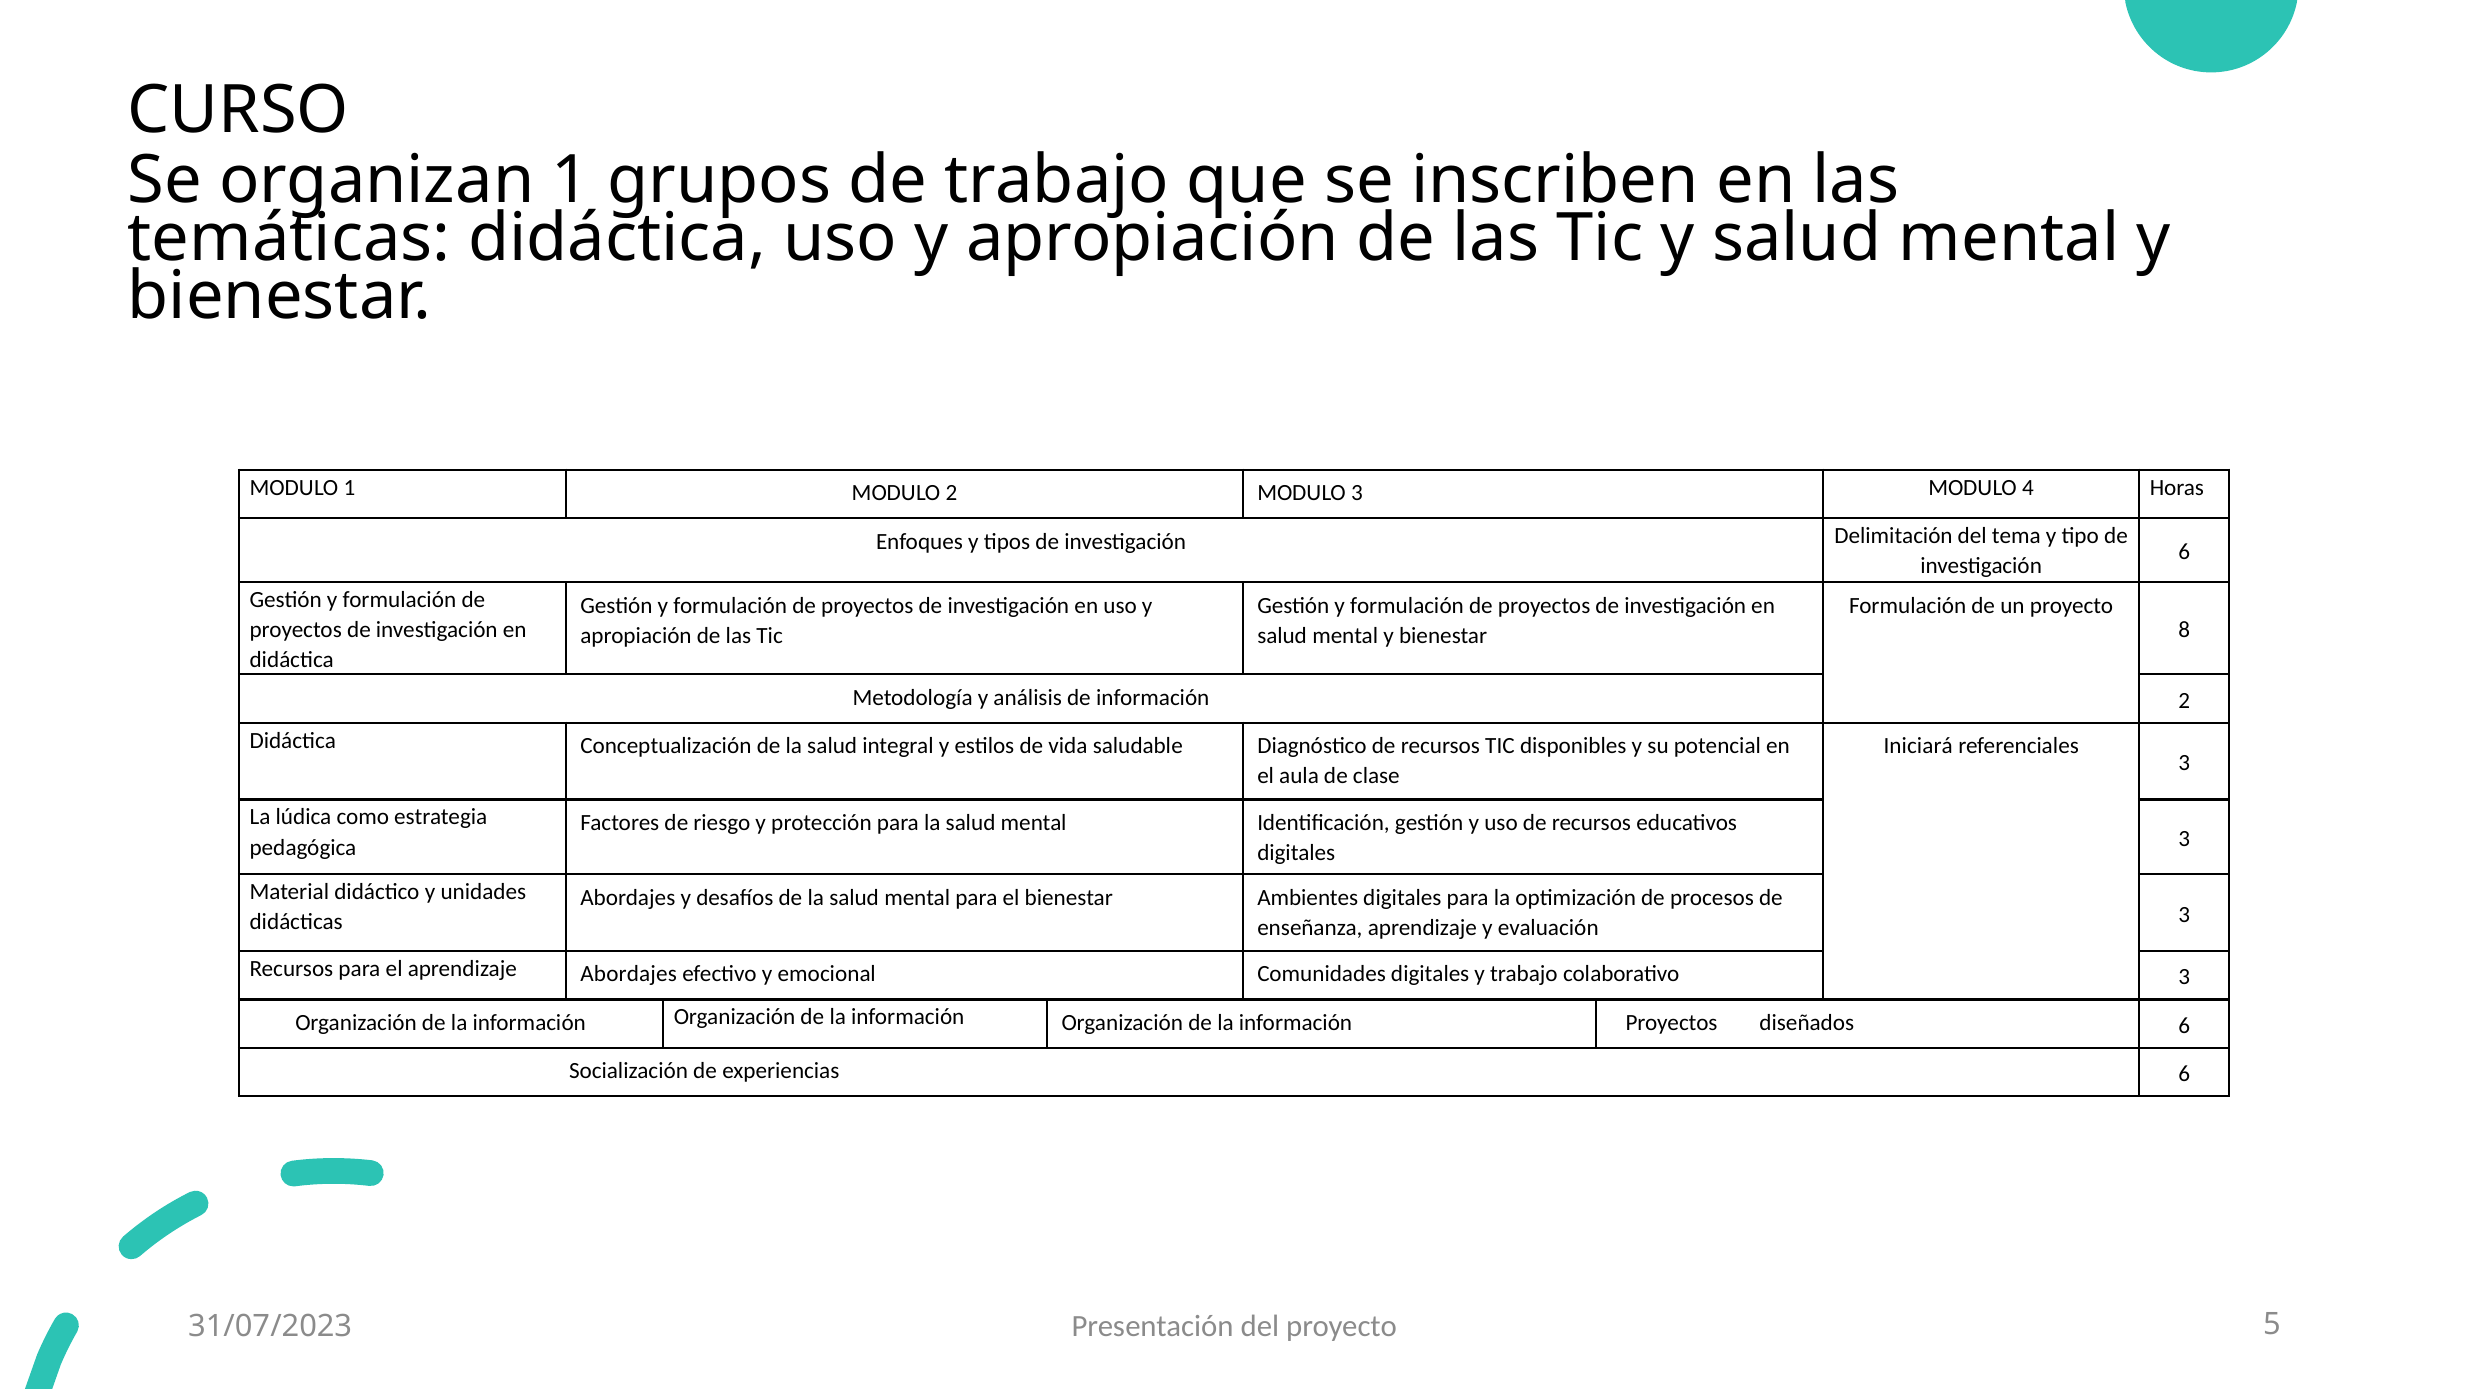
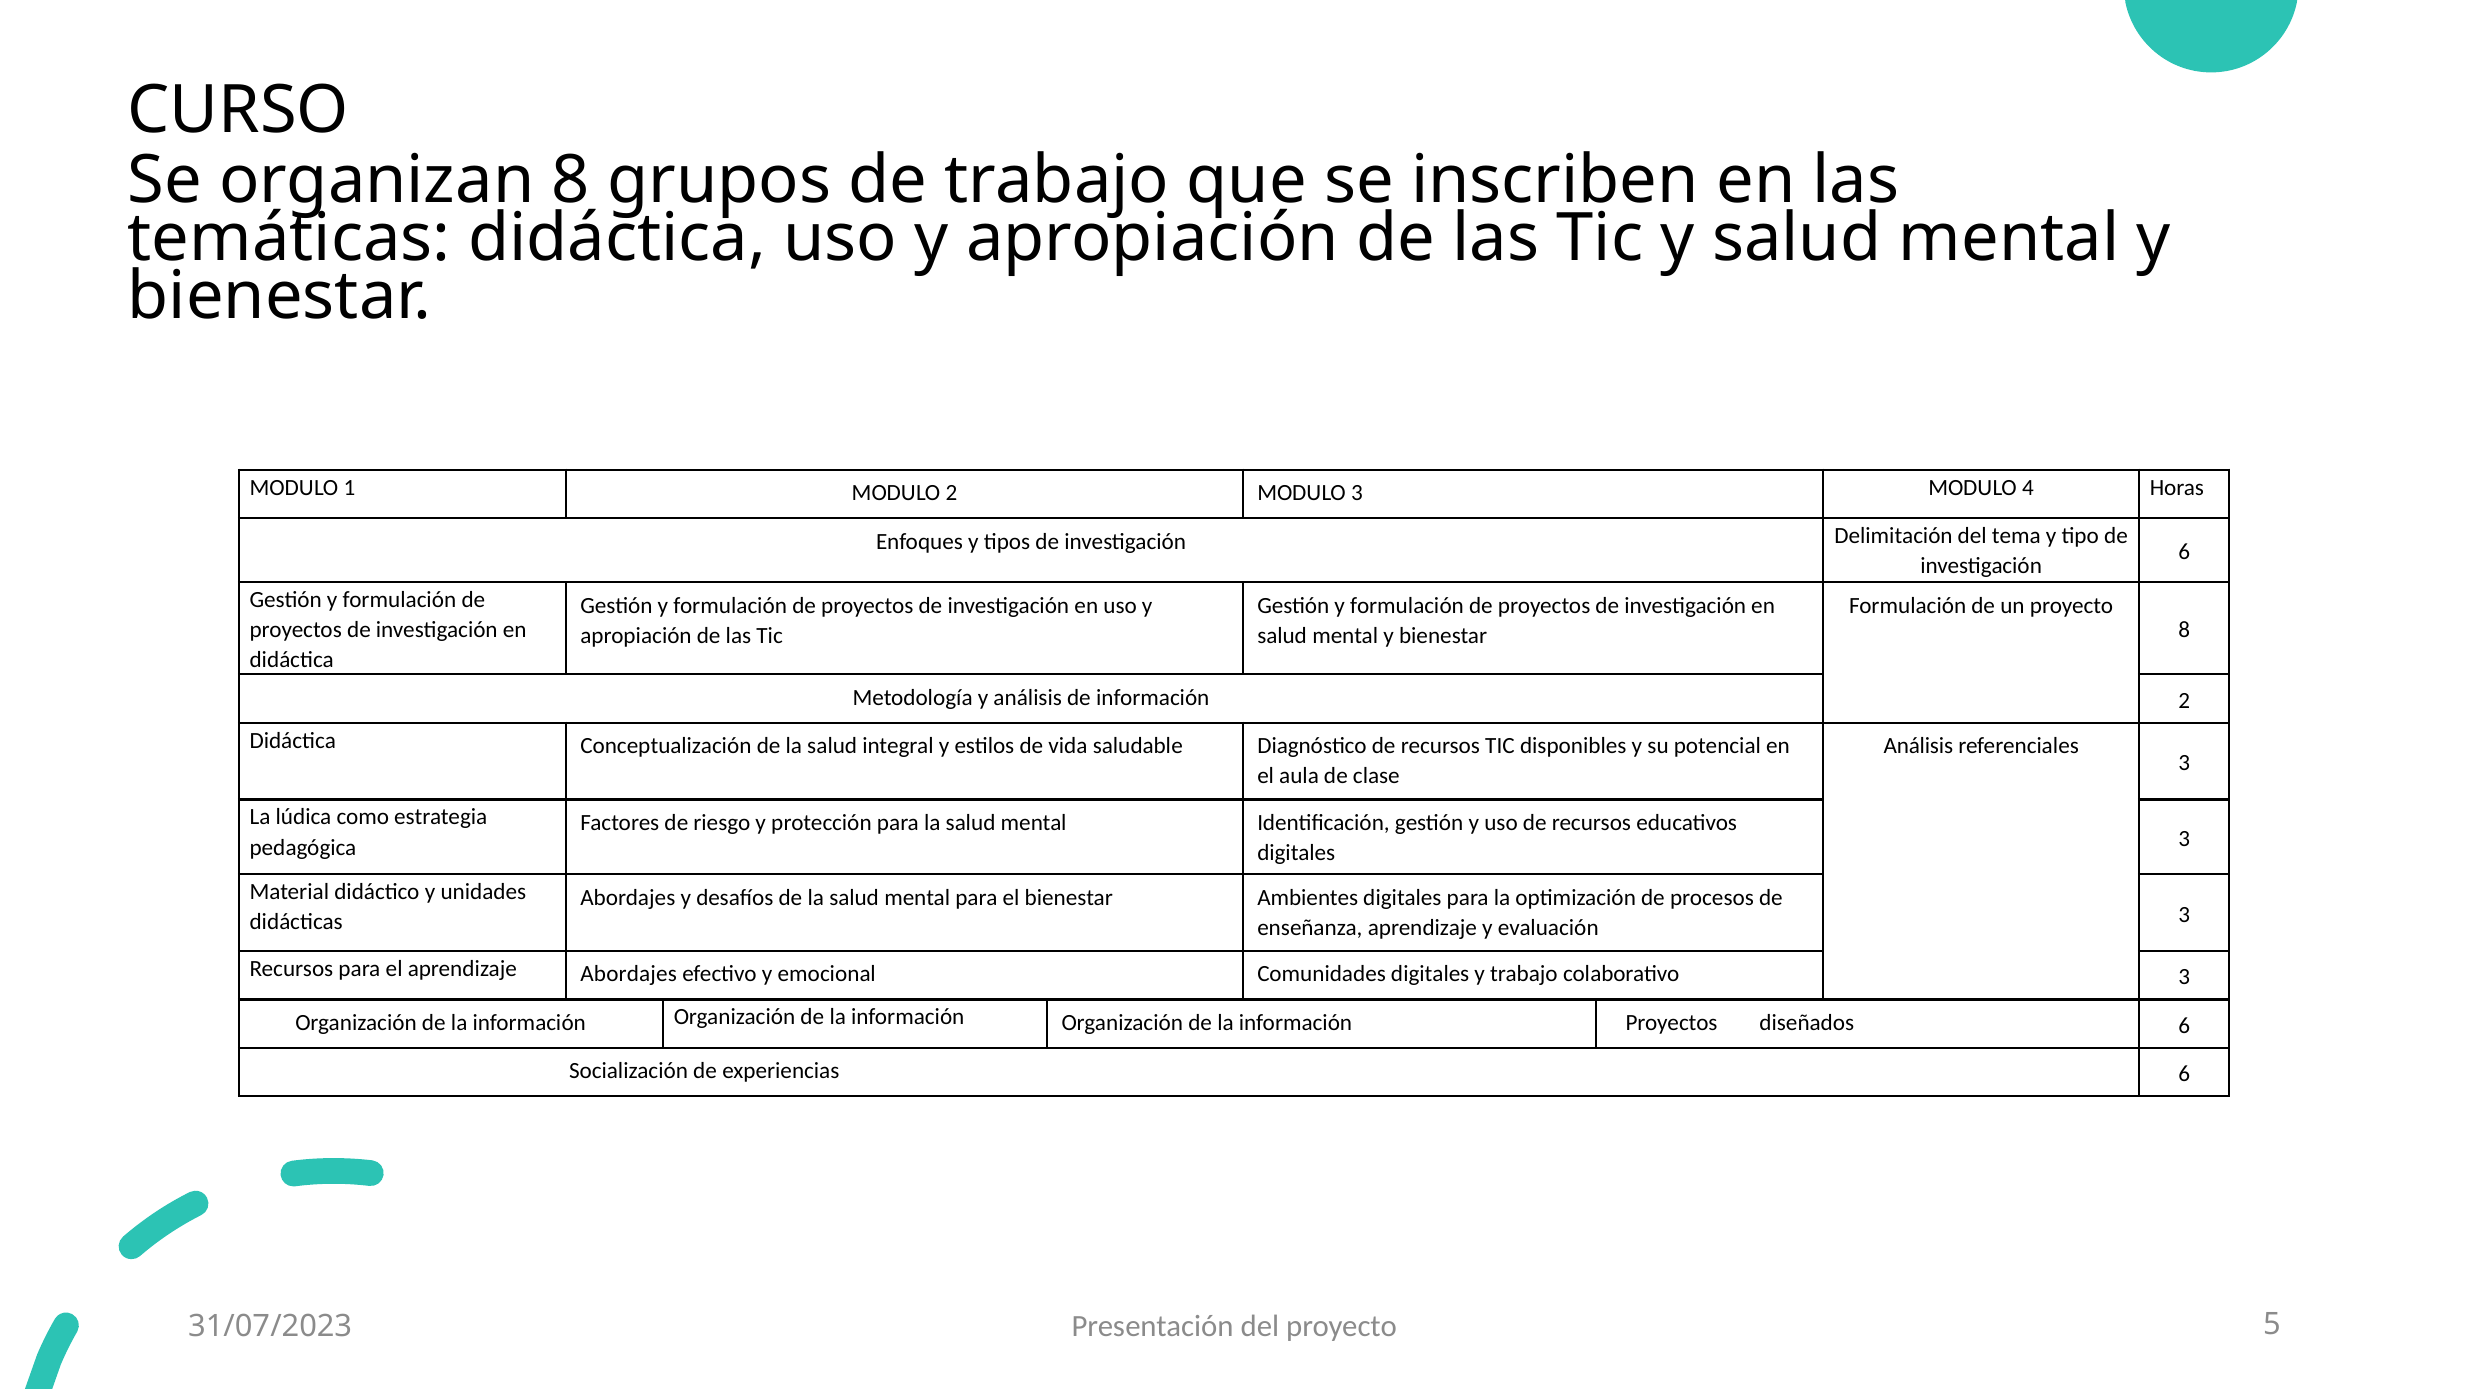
organizan 1: 1 -> 8 (571, 181)
Iniciará: Iniciará -> Análisis (1918, 746)
